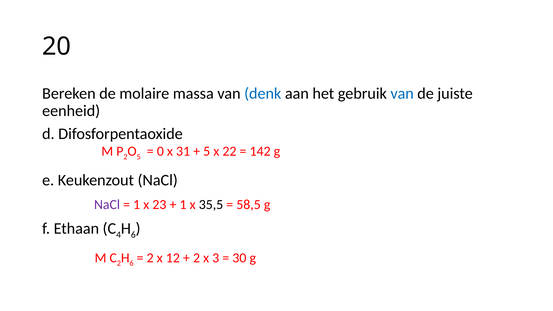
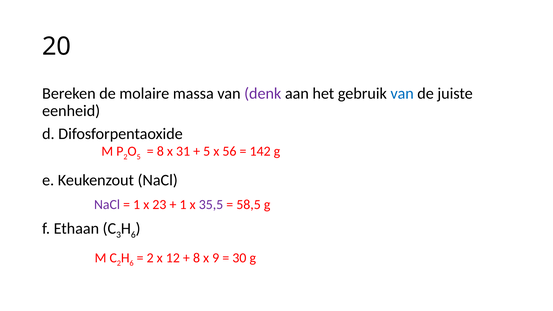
denk colour: blue -> purple (263, 93)
0: 0 -> 8 (160, 151)
22: 22 -> 56 (229, 151)
35,5 colour: black -> purple (211, 205)
4: 4 -> 3 (119, 235)
2: 2 -> 8 (197, 258)
3: 3 -> 9 (216, 258)
